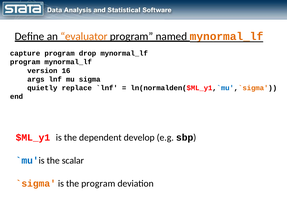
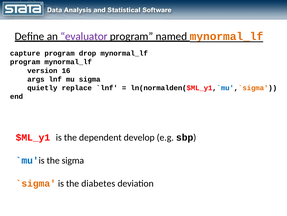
evaluator colour: orange -> purple (84, 36)
the scalar: scalar -> sigma (73, 160)
the program: program -> diabetes (98, 183)
